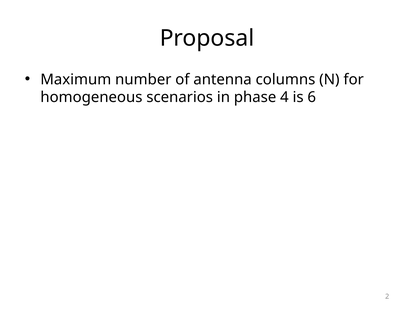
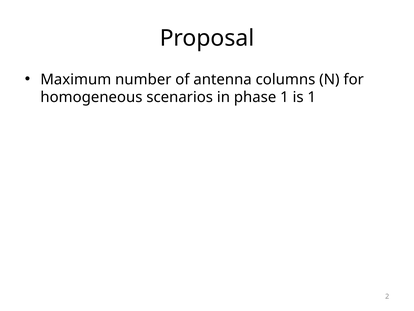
phase 4: 4 -> 1 (284, 97)
is 6: 6 -> 1 (312, 97)
